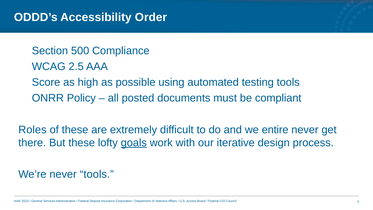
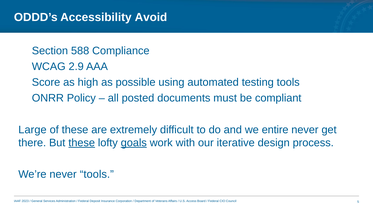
Order: Order -> Avoid (151, 17)
500: 500 -> 588 (80, 51)
2.5: 2.5 -> 2.9 (76, 66)
Roles: Roles -> Large (32, 130)
these underline: none -> present (82, 143)
